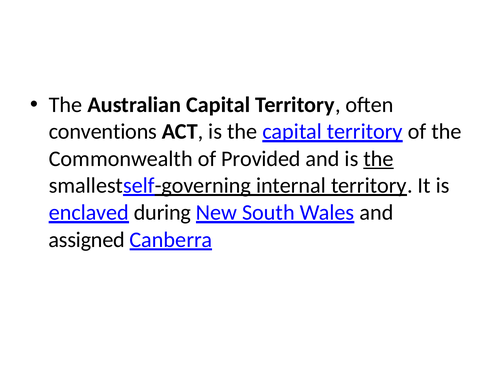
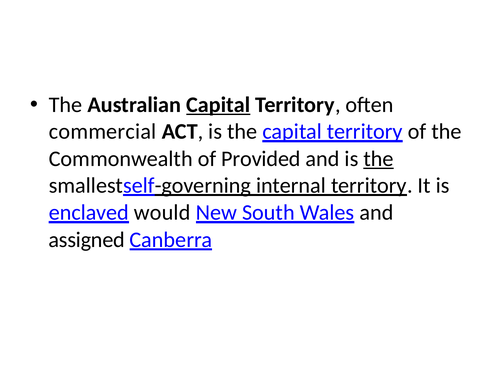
Capital underline: none -> present (218, 105)
conventions: conventions -> commercial (103, 132)
during: during -> would (162, 213)
